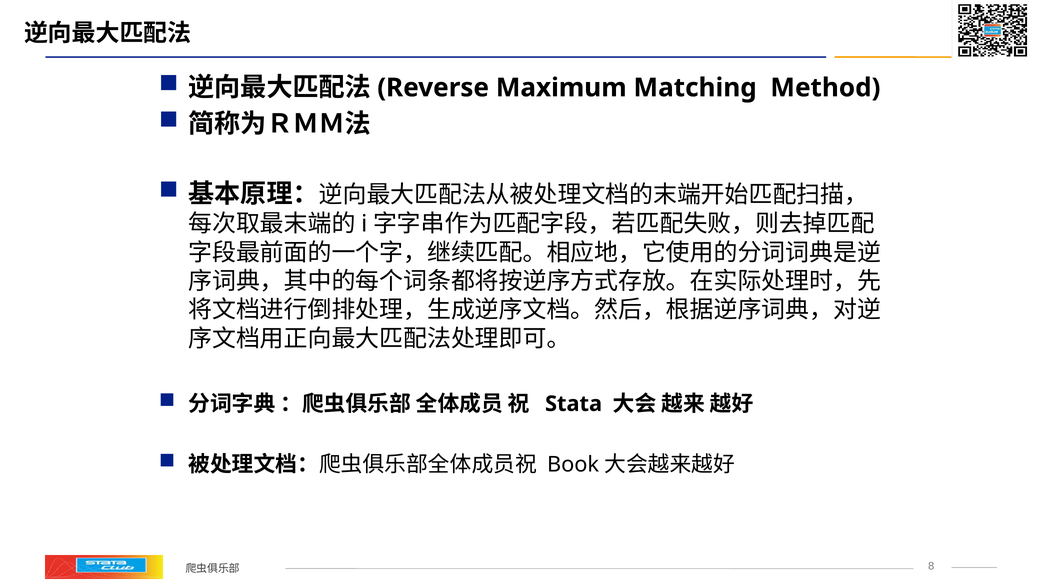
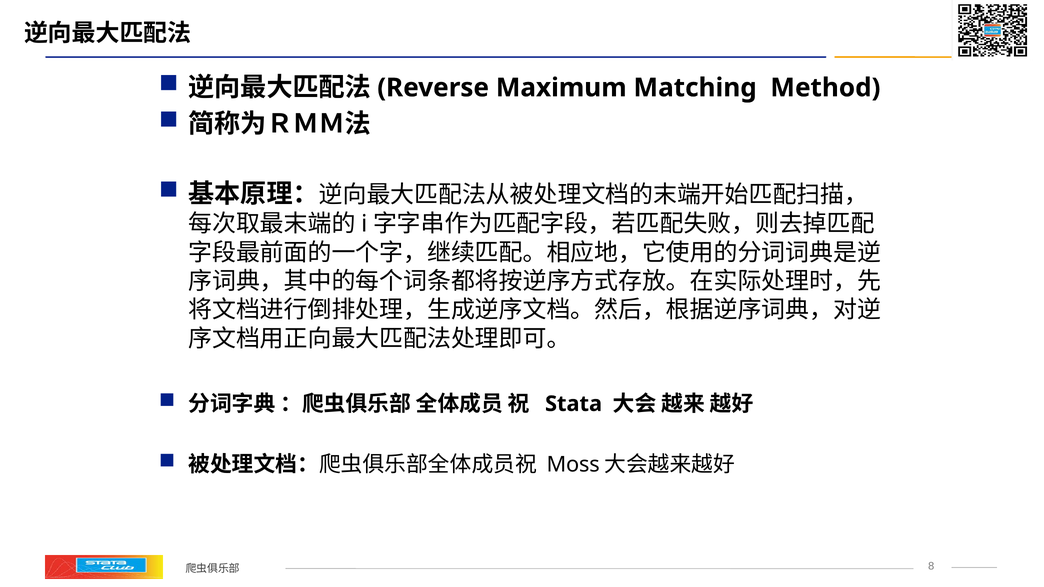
Book: Book -> Moss (573, 465)
